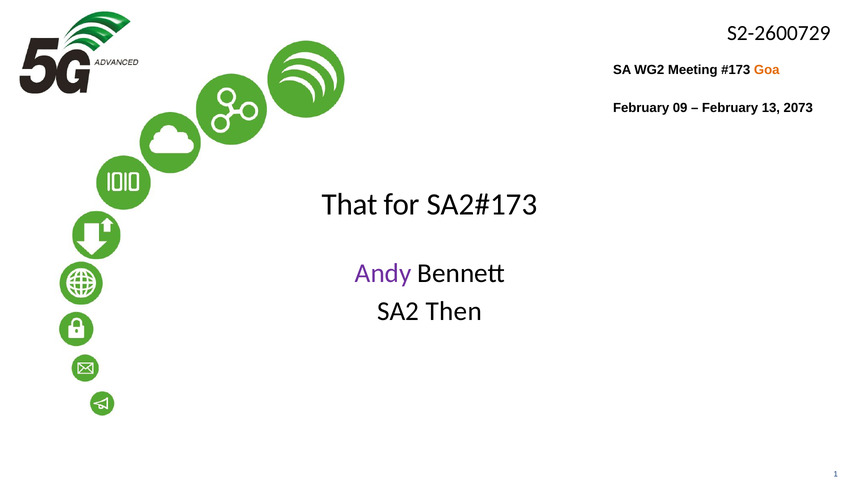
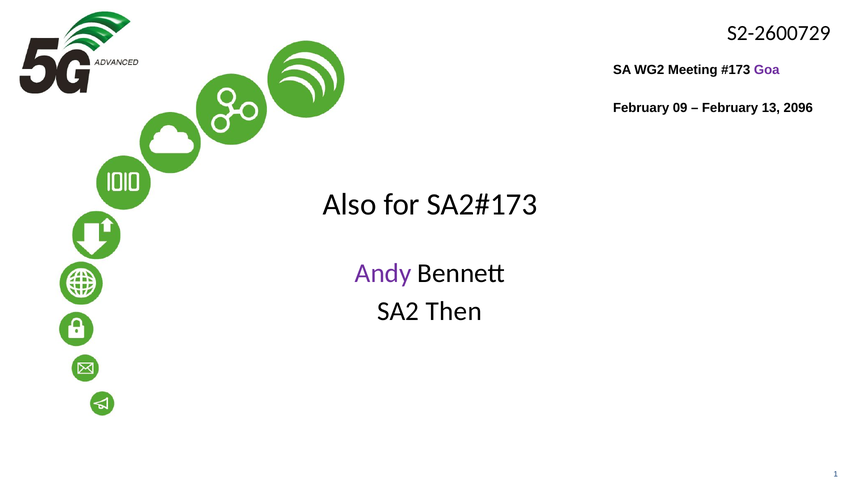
Goa colour: orange -> purple (767, 70)
2073: 2073 -> 2096 (798, 108)
That: That -> Also (350, 204)
